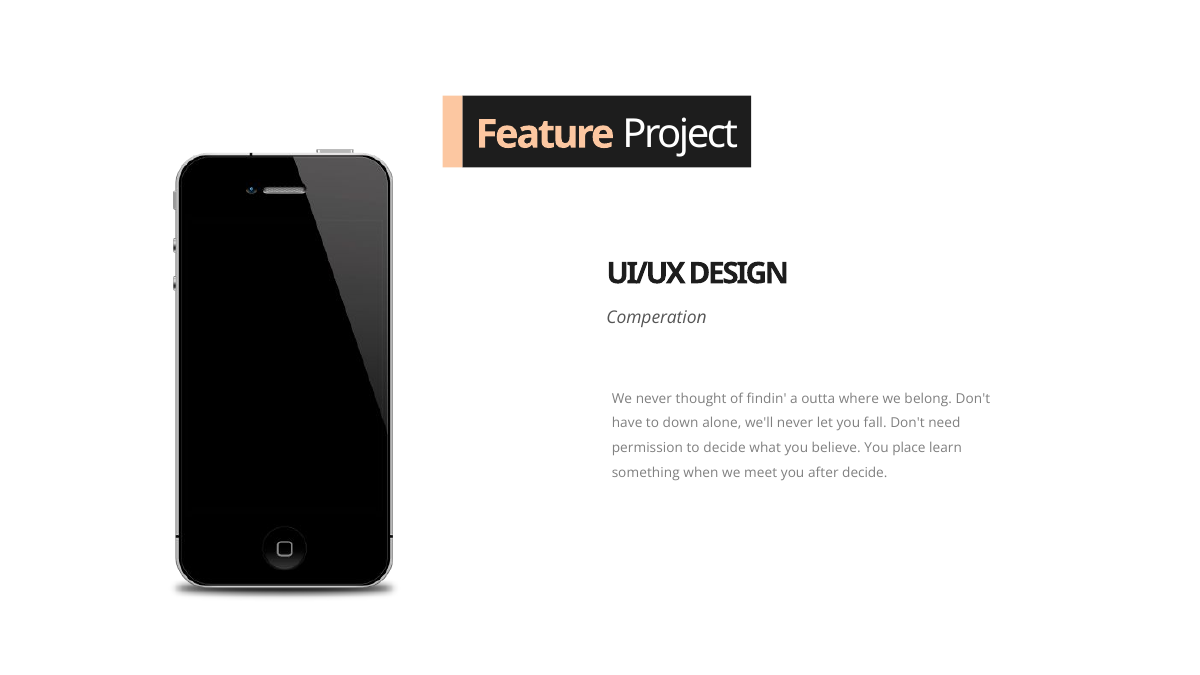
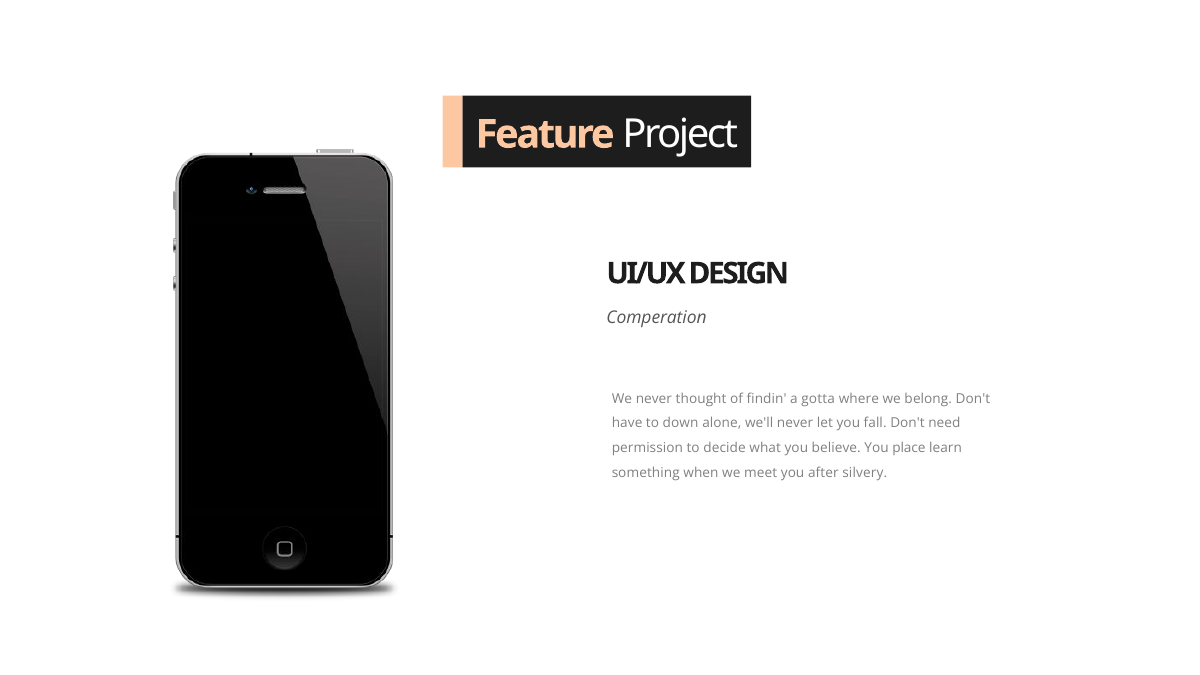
outta: outta -> gotta (818, 399)
after decide: decide -> silvery (865, 473)
